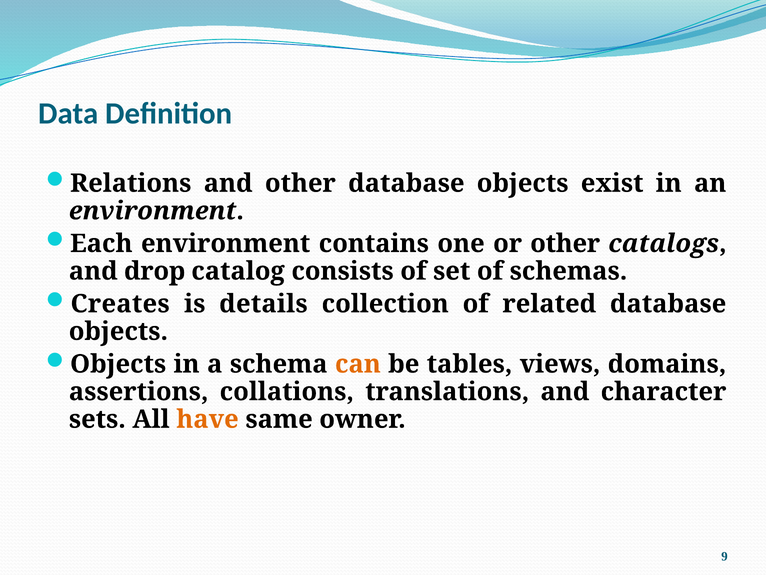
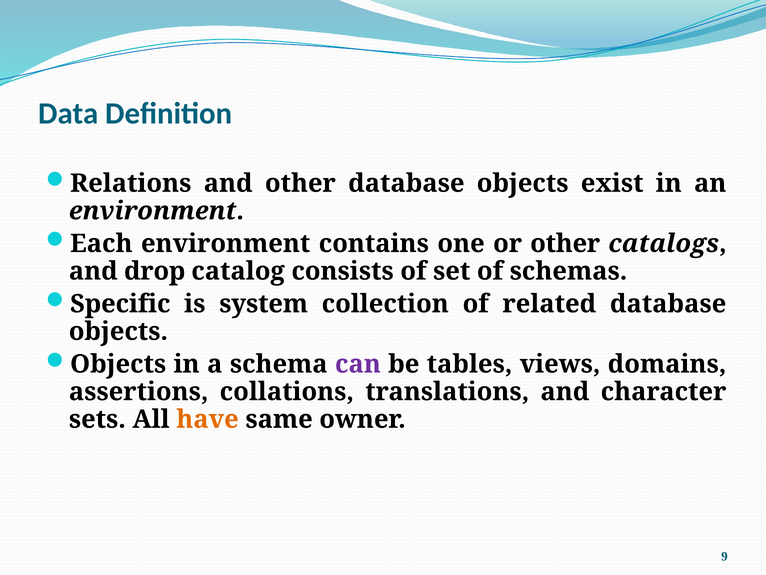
Creates: Creates -> Specific (120, 304)
details: details -> system (264, 304)
can colour: orange -> purple (358, 364)
